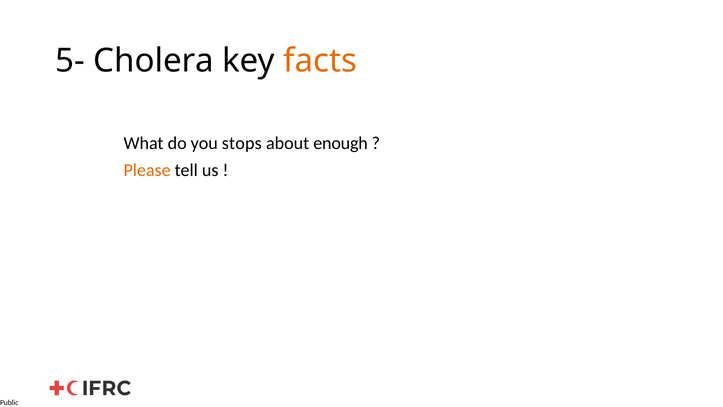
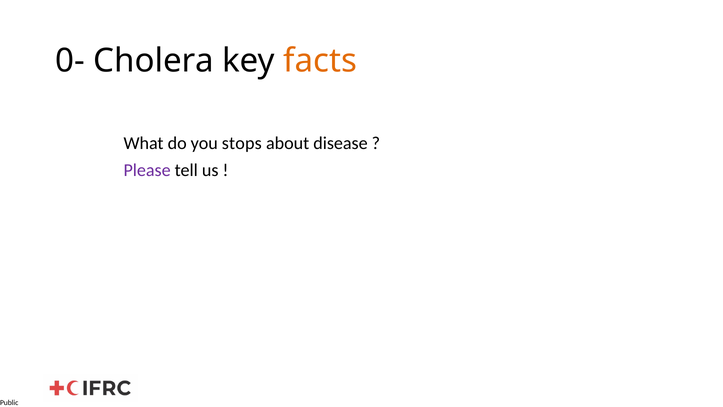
5-: 5- -> 0- (70, 61)
enough: enough -> disease (340, 143)
Please colour: orange -> purple (147, 170)
